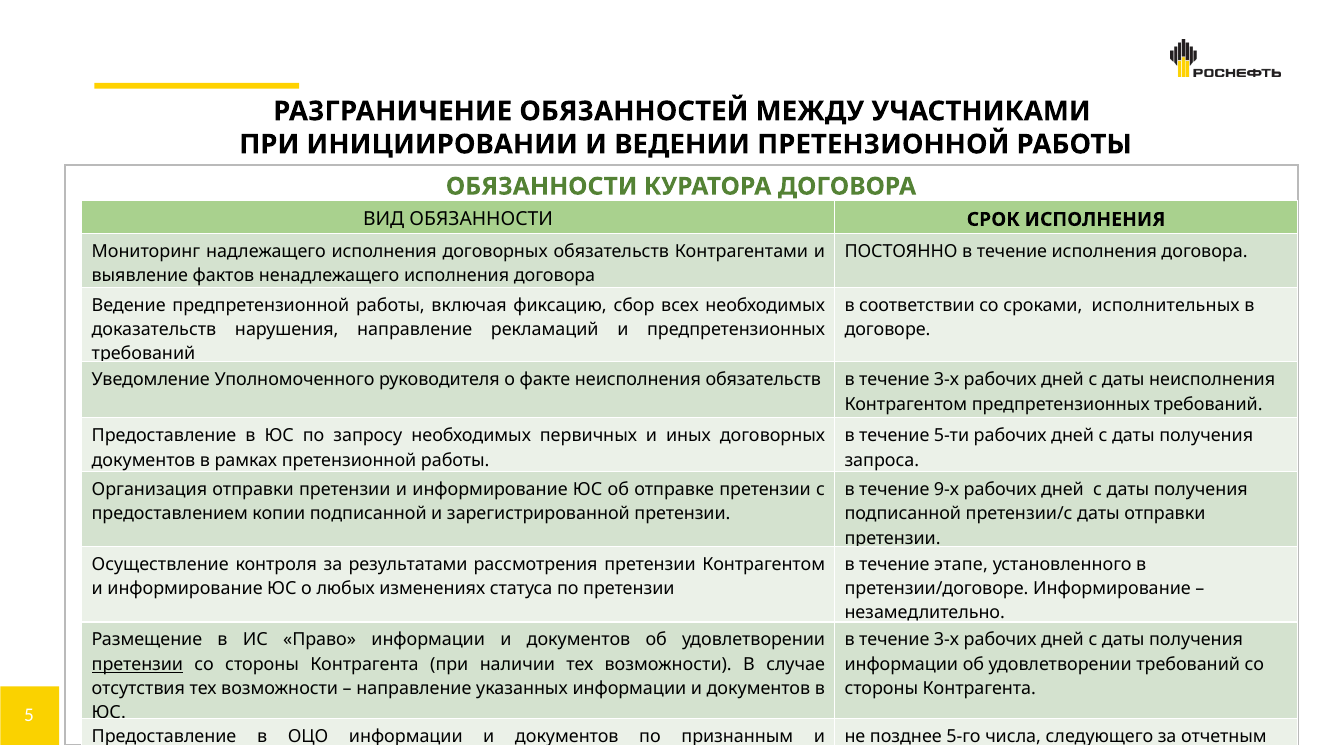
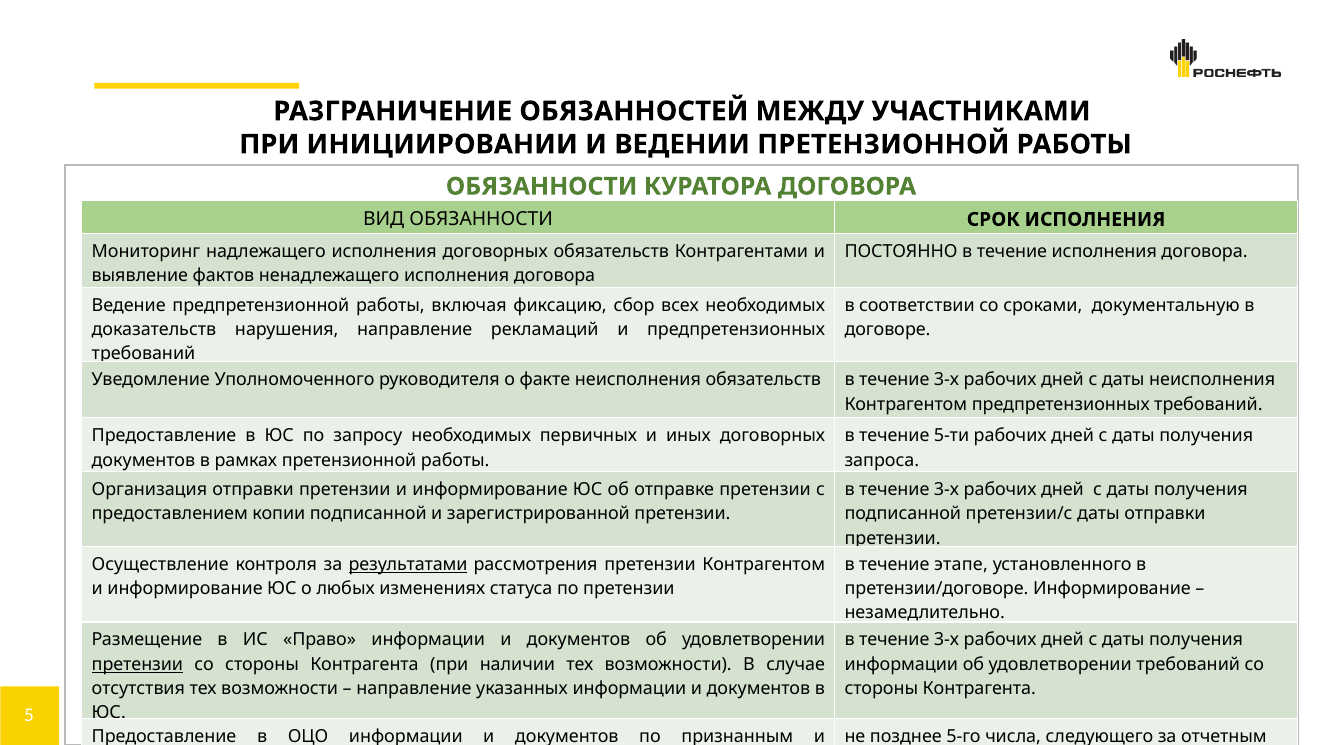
исполнительных: исполнительных -> документальную (1166, 305)
9-х: 9-х -> 3-х (947, 490)
результатами underline: none -> present (408, 565)
